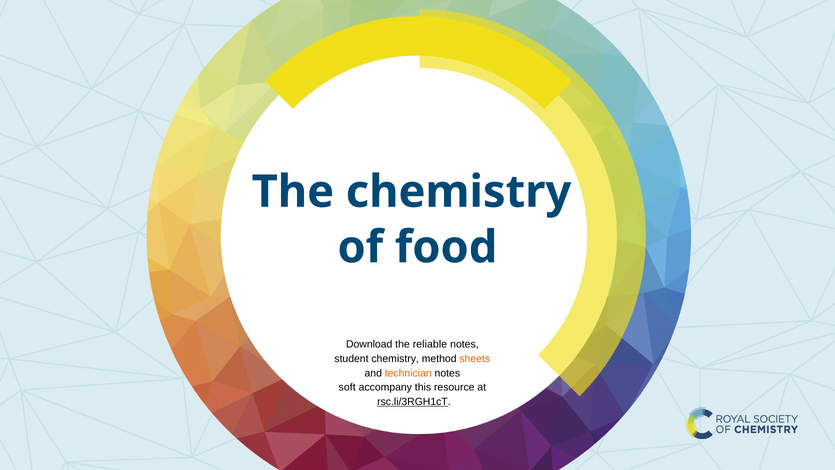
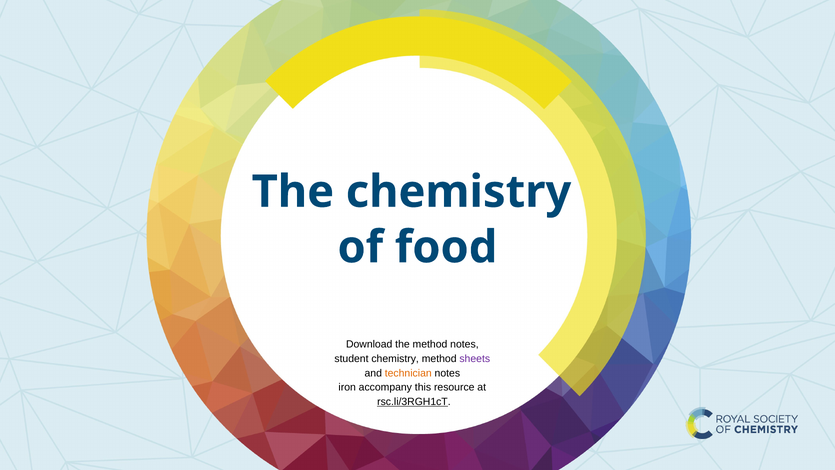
the reliable: reliable -> method (430, 344)
sheets colour: orange -> purple (475, 359)
soft: soft -> iron (347, 387)
